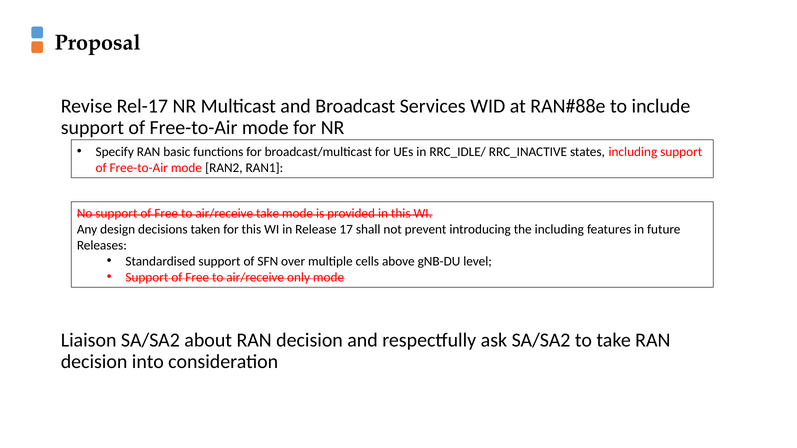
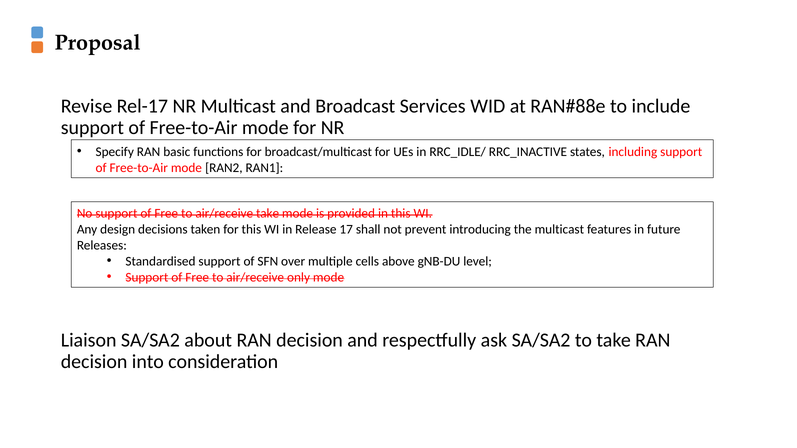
the including: including -> multicast (559, 230)
